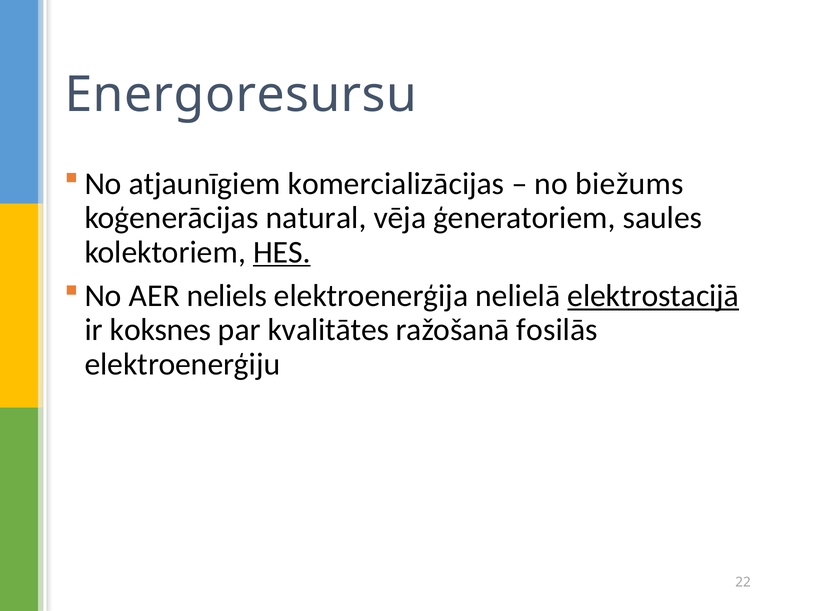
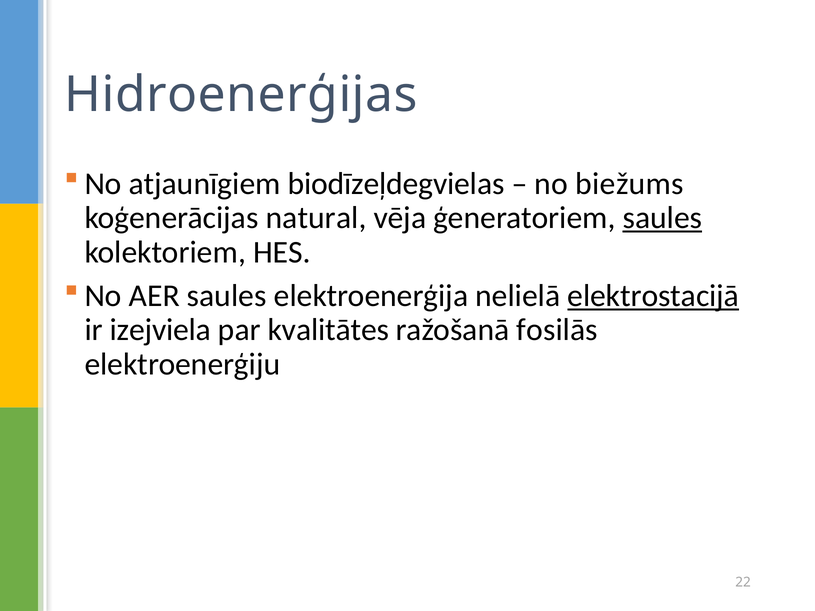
Energoresursu: Energoresursu -> Hidroenerģijas (241, 95)
komercializācijas: komercializācijas -> biodīzeļdegvielas (396, 184)
saules underline: none -> present (662, 218)
HES underline: present -> none (282, 252)
AER neliels: neliels -> saules (227, 296)
koksnes: koksnes -> izejviela (160, 330)
